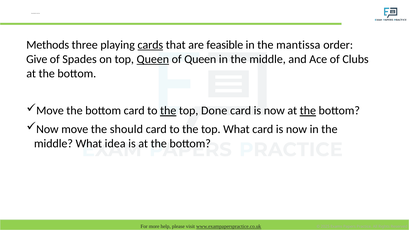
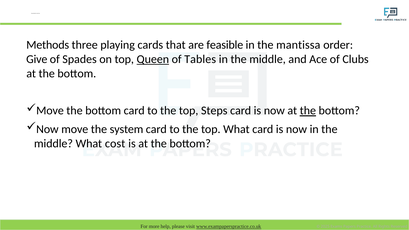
cards underline: present -> none (150, 45)
of Queen: Queen -> Tables (200, 59)
the underline: present -> none (168, 111)
Done: Done -> Steps (214, 111)
should: should -> system (127, 129)
idea: idea -> cost (115, 144)
